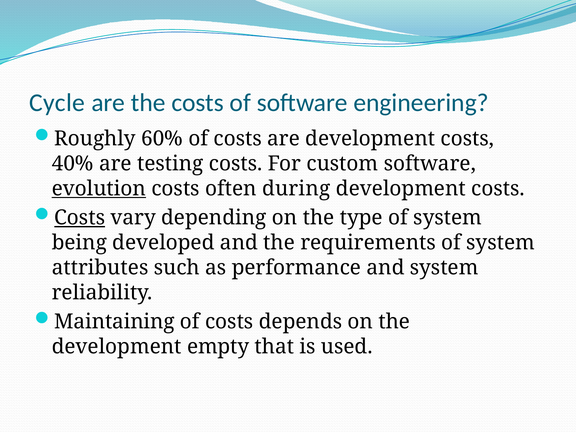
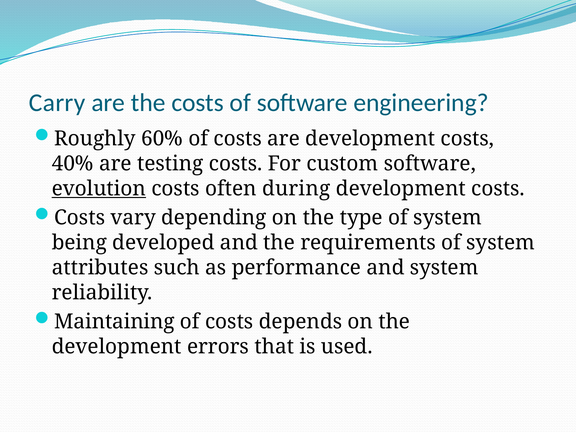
Cycle: Cycle -> Carry (57, 103)
Costs underline: present -> none (80, 218)
empty: empty -> errors (218, 347)
